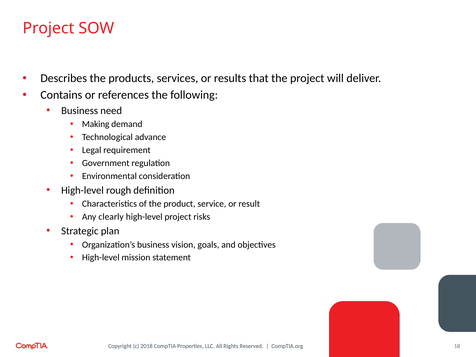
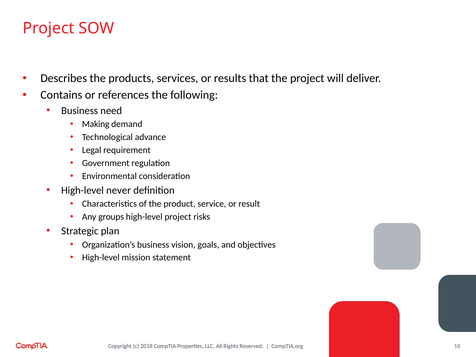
rough: rough -> never (119, 190)
clearly: clearly -> groups (111, 217)
